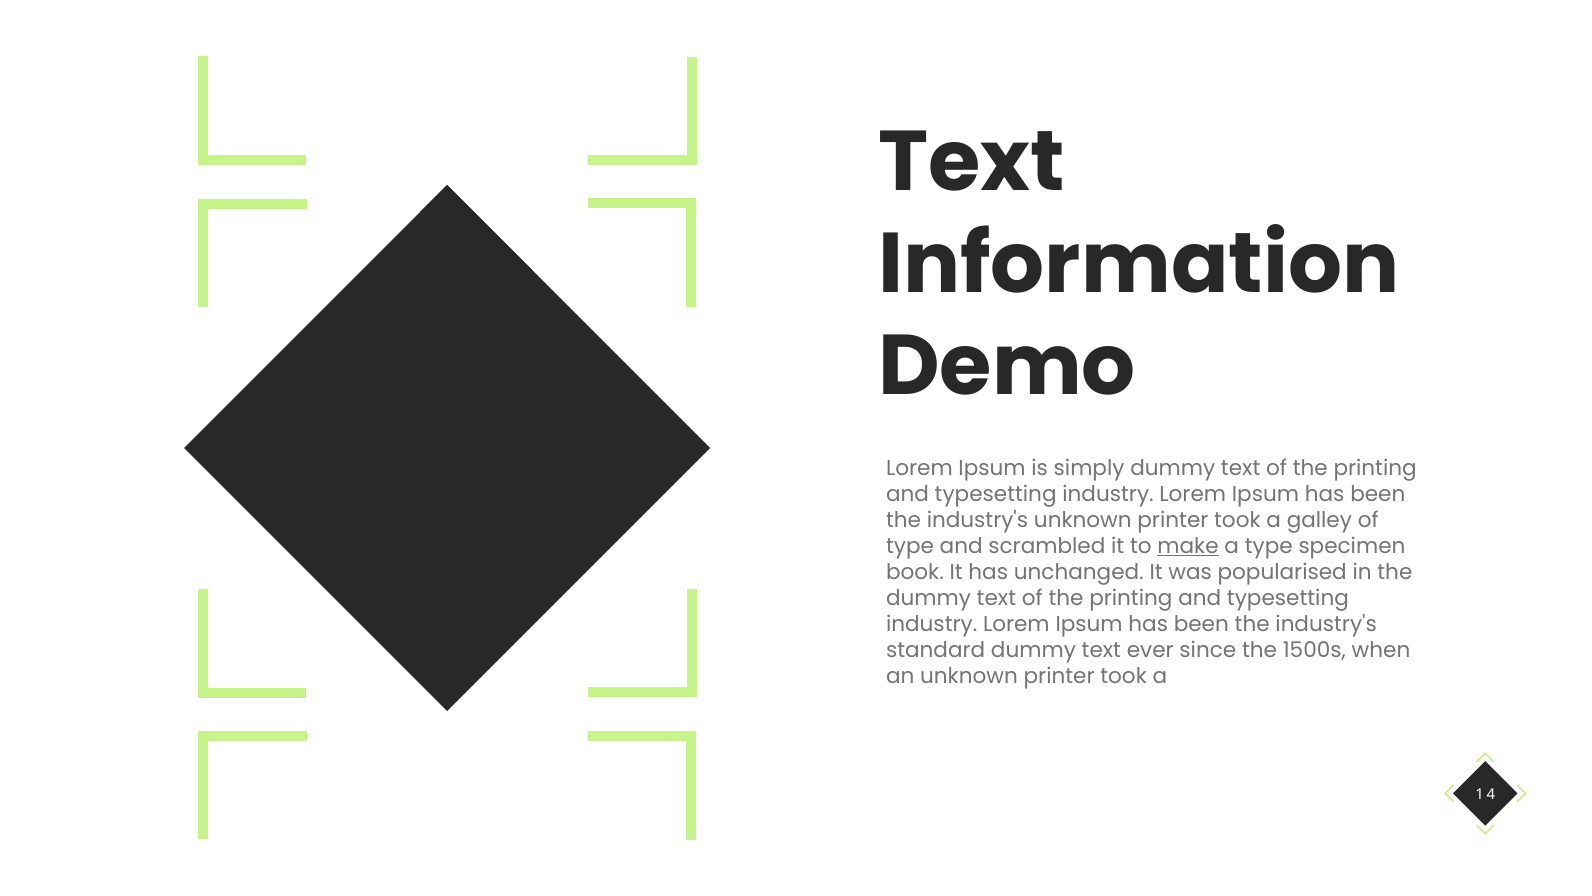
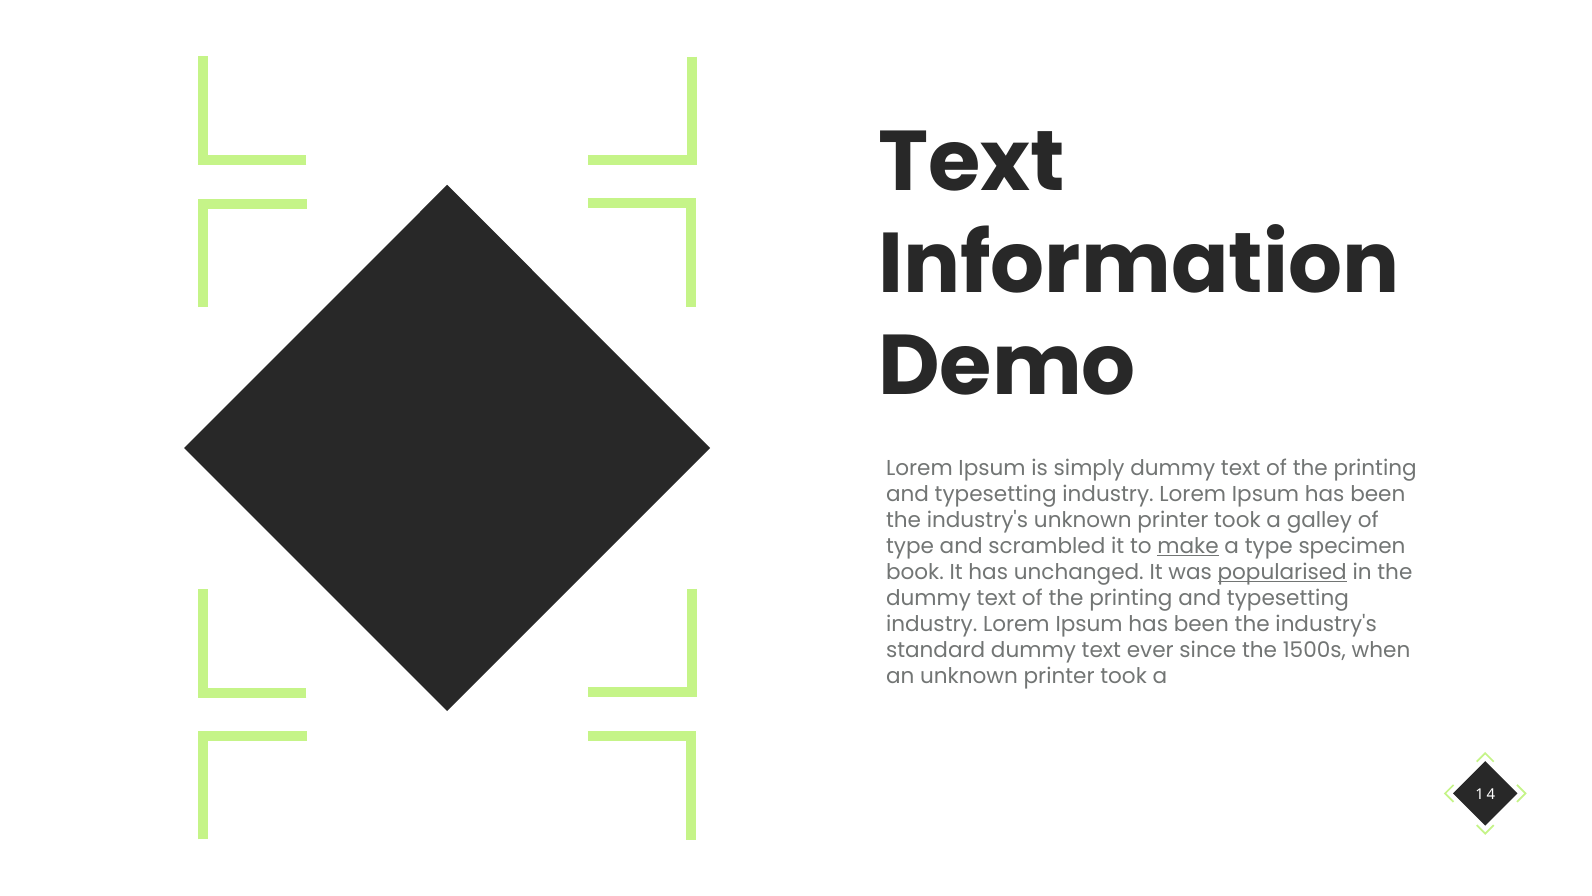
popularised underline: none -> present (1282, 572)
